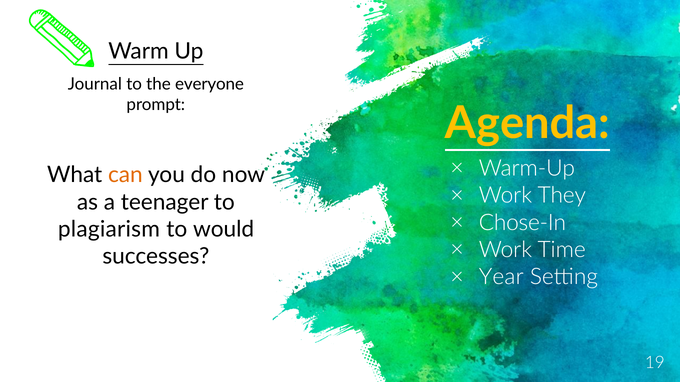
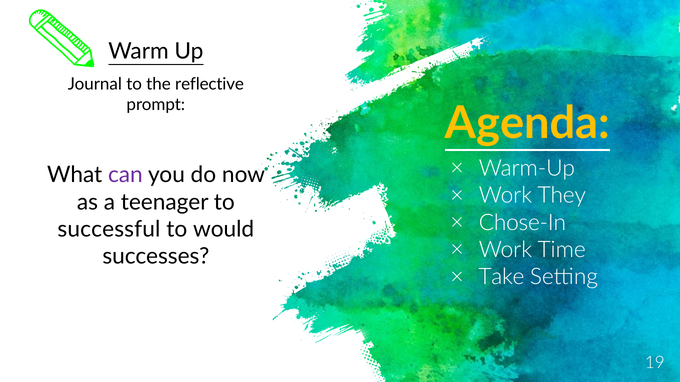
everyone: everyone -> reflective (210, 84)
can colour: orange -> purple (125, 175)
plagiarism: plagiarism -> successful (109, 230)
Year: Year -> Take (501, 277)
